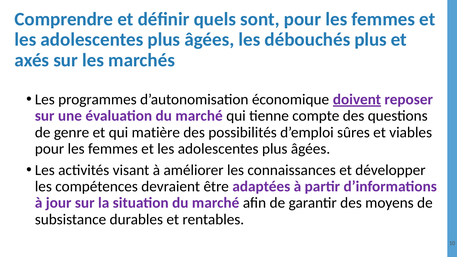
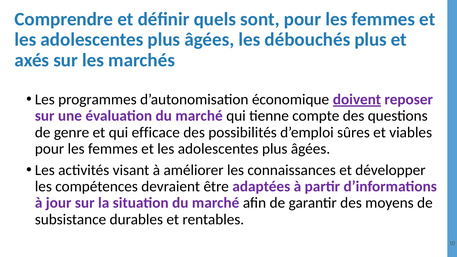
matière: matière -> efficace (156, 132)
